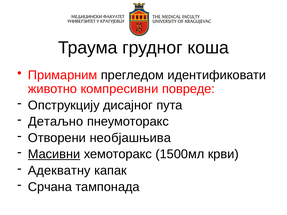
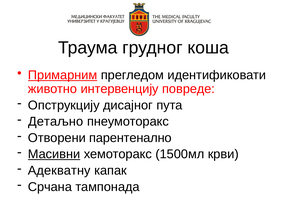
Примарним underline: none -> present (63, 75)
компресивни: компресивни -> интервенцију (120, 89)
необјашњива: необјашњива -> парентенално (130, 138)
